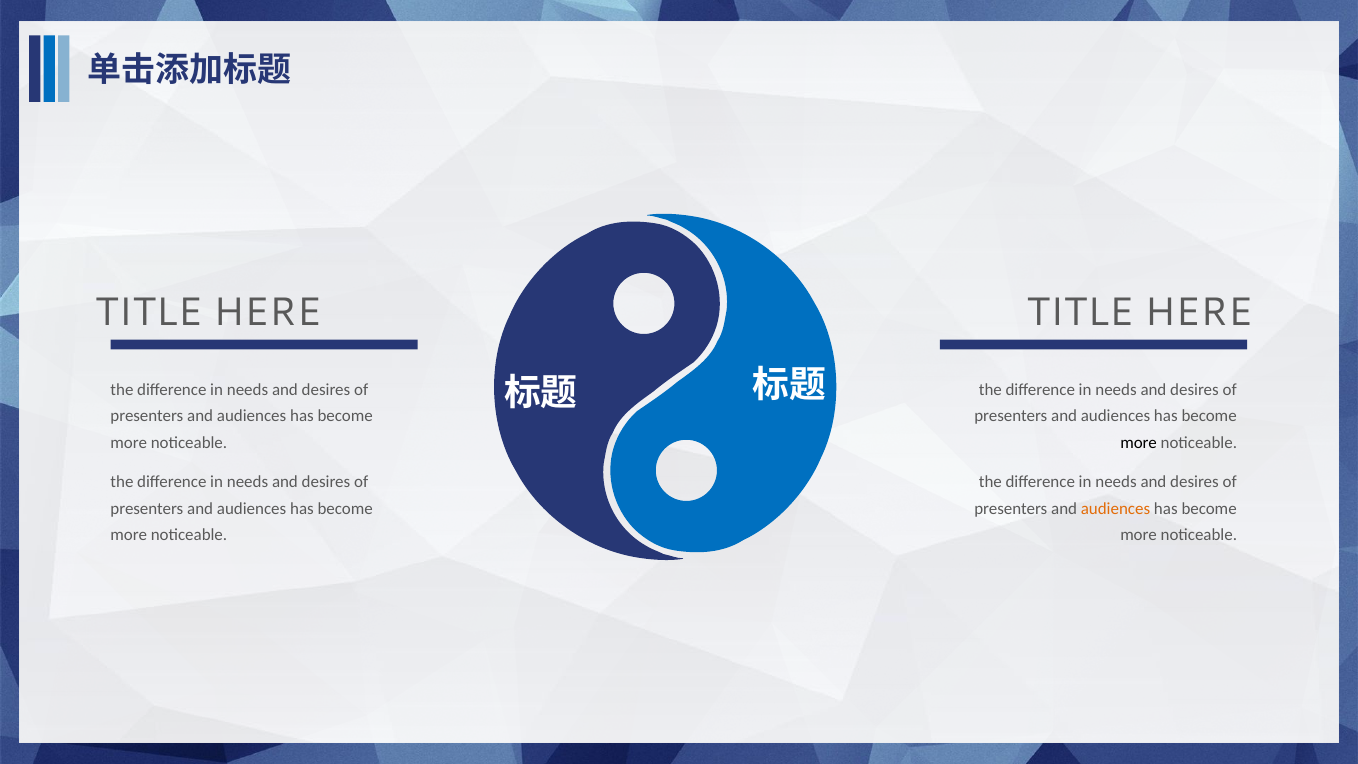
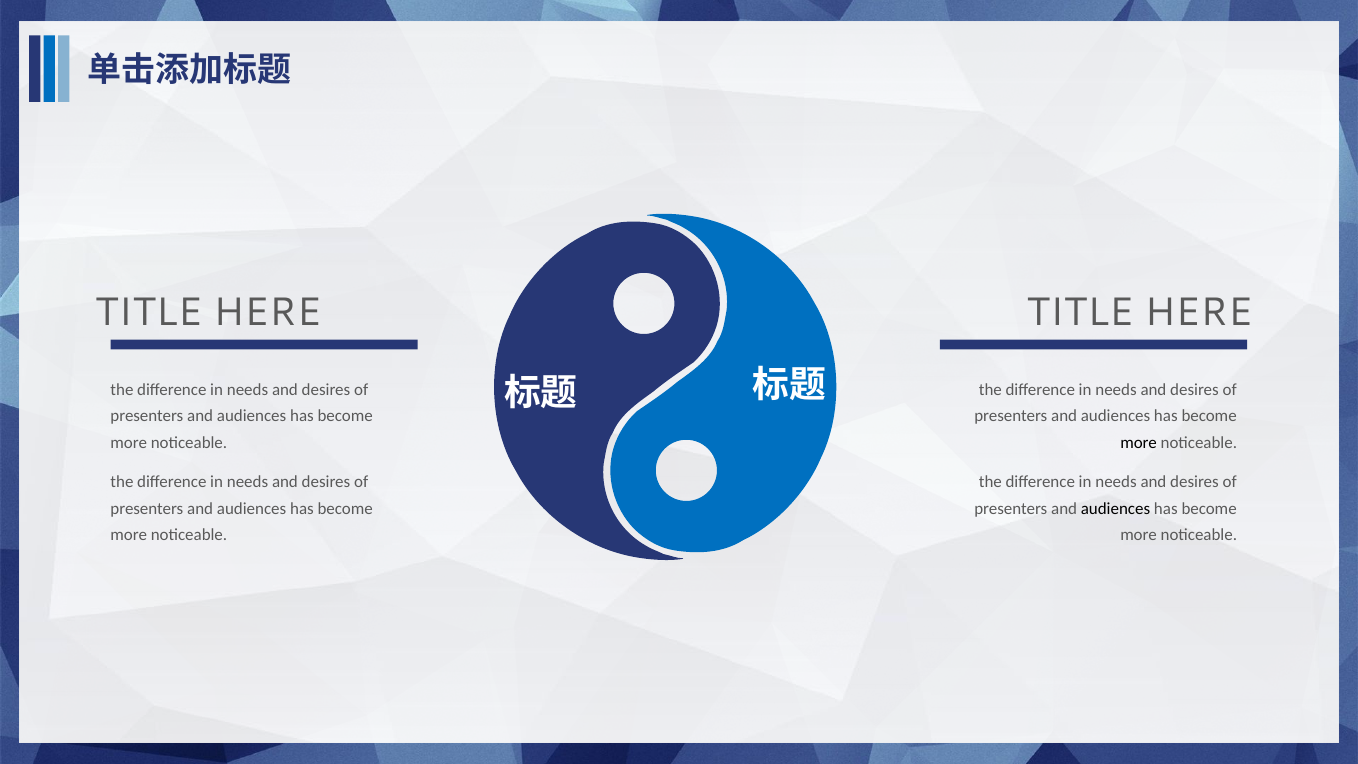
audiences colour: orange -> black (1116, 508)
